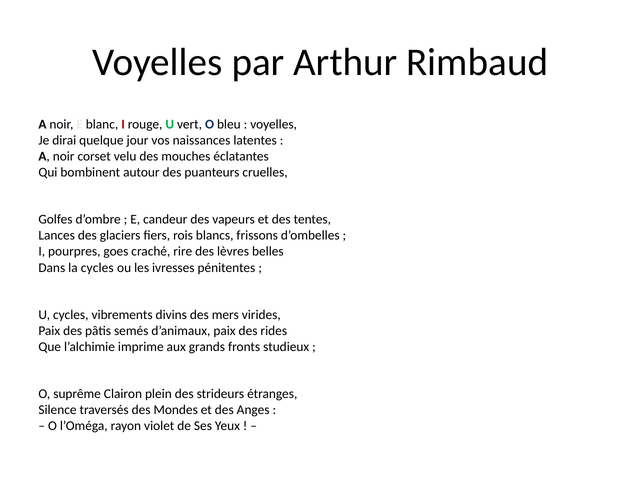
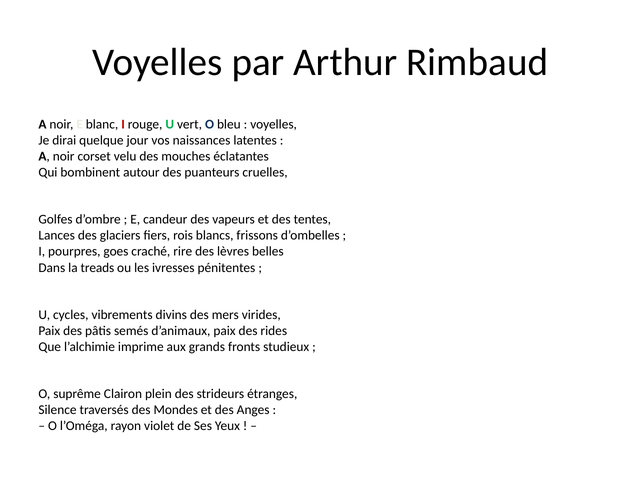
la cycles: cycles -> treads (97, 267)
